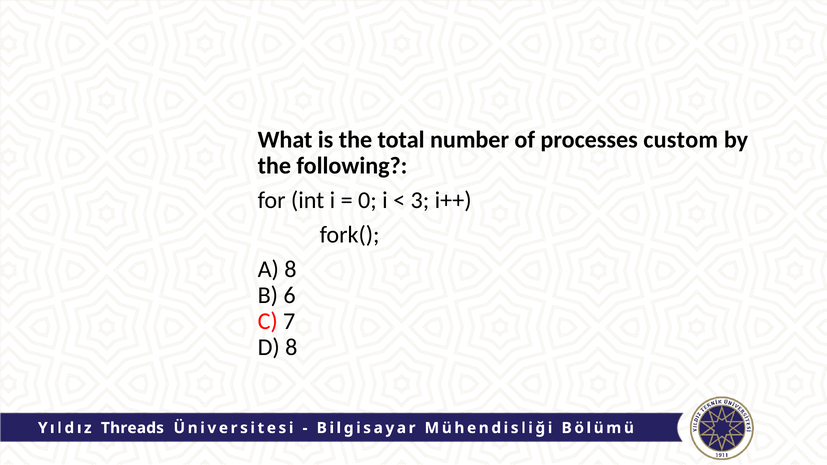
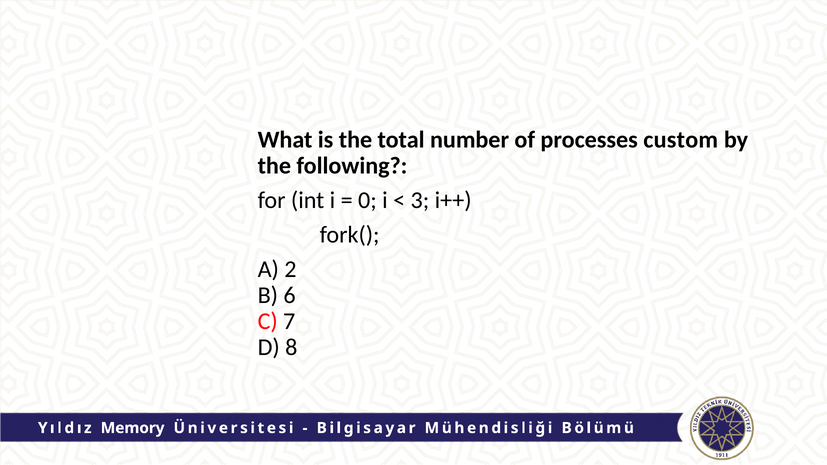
A 8: 8 -> 2 (290, 270)
Threads: Threads -> Memory (133, 428)
